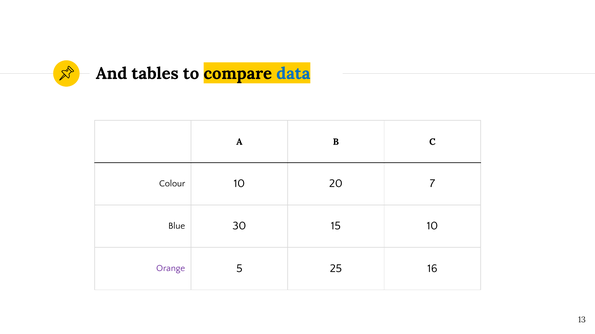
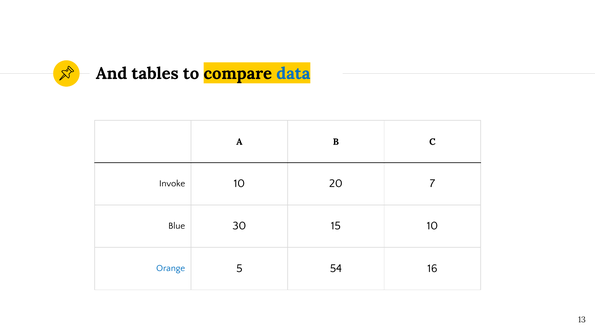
Colour: Colour -> Invoke (172, 184)
Orange colour: purple -> blue (171, 269)
25: 25 -> 54 (336, 269)
